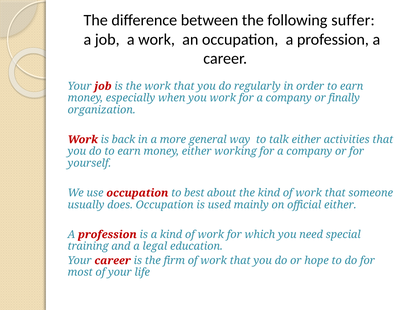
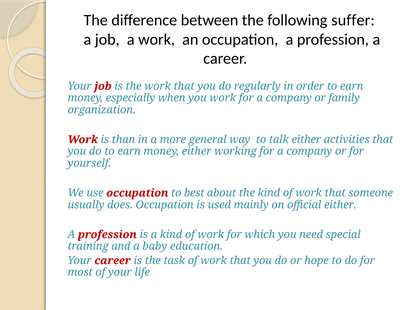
finally: finally -> family (344, 98)
back: back -> than (124, 140)
legal: legal -> baby (155, 247)
firm: firm -> task (174, 261)
